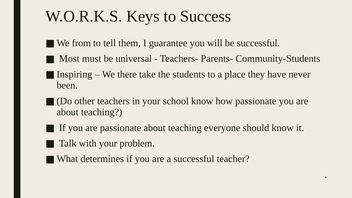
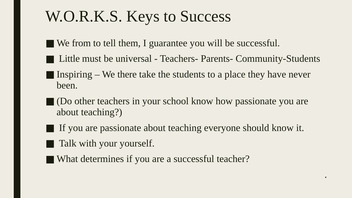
Most: Most -> Little (69, 59)
problem: problem -> yourself (137, 143)
